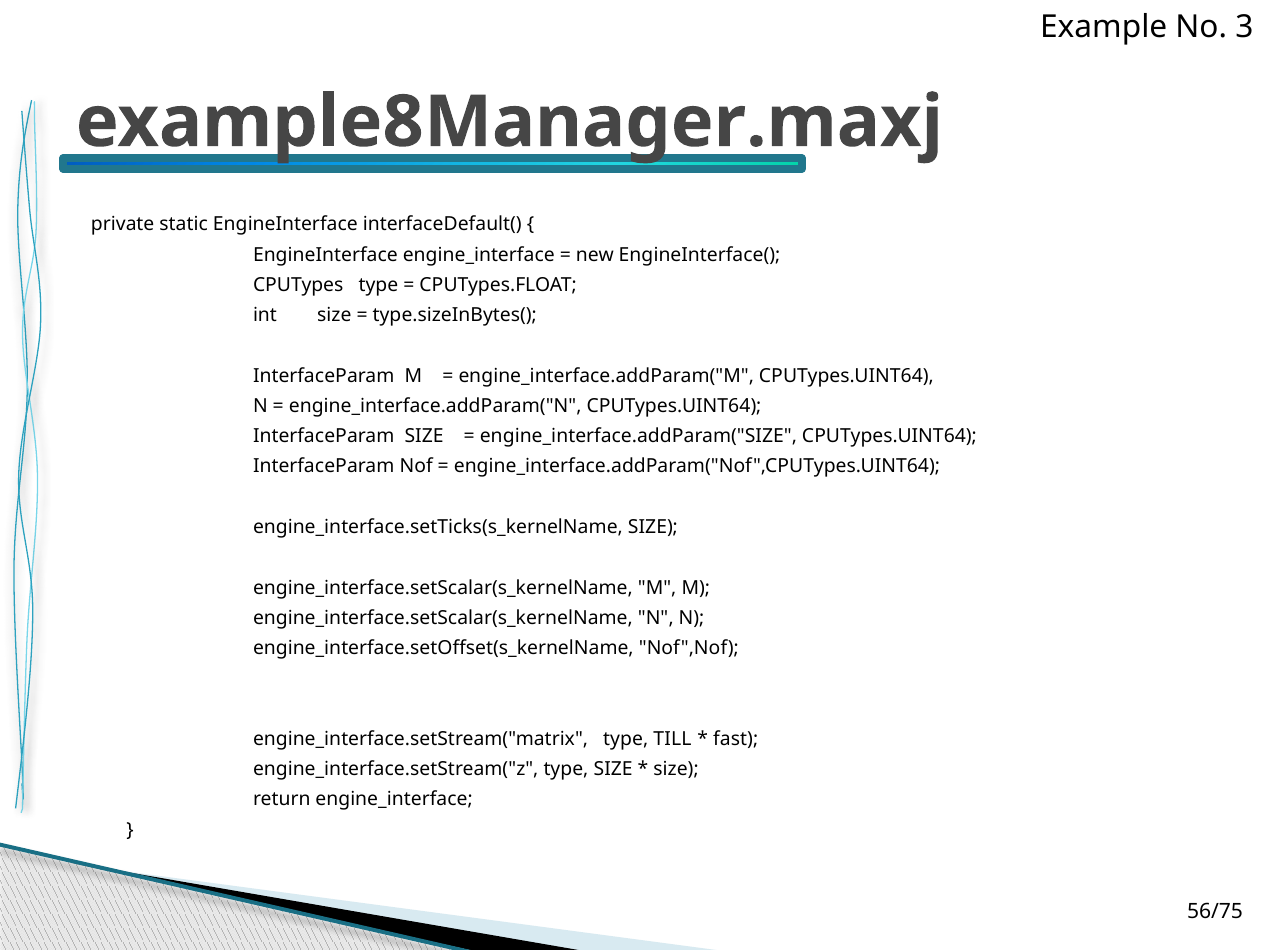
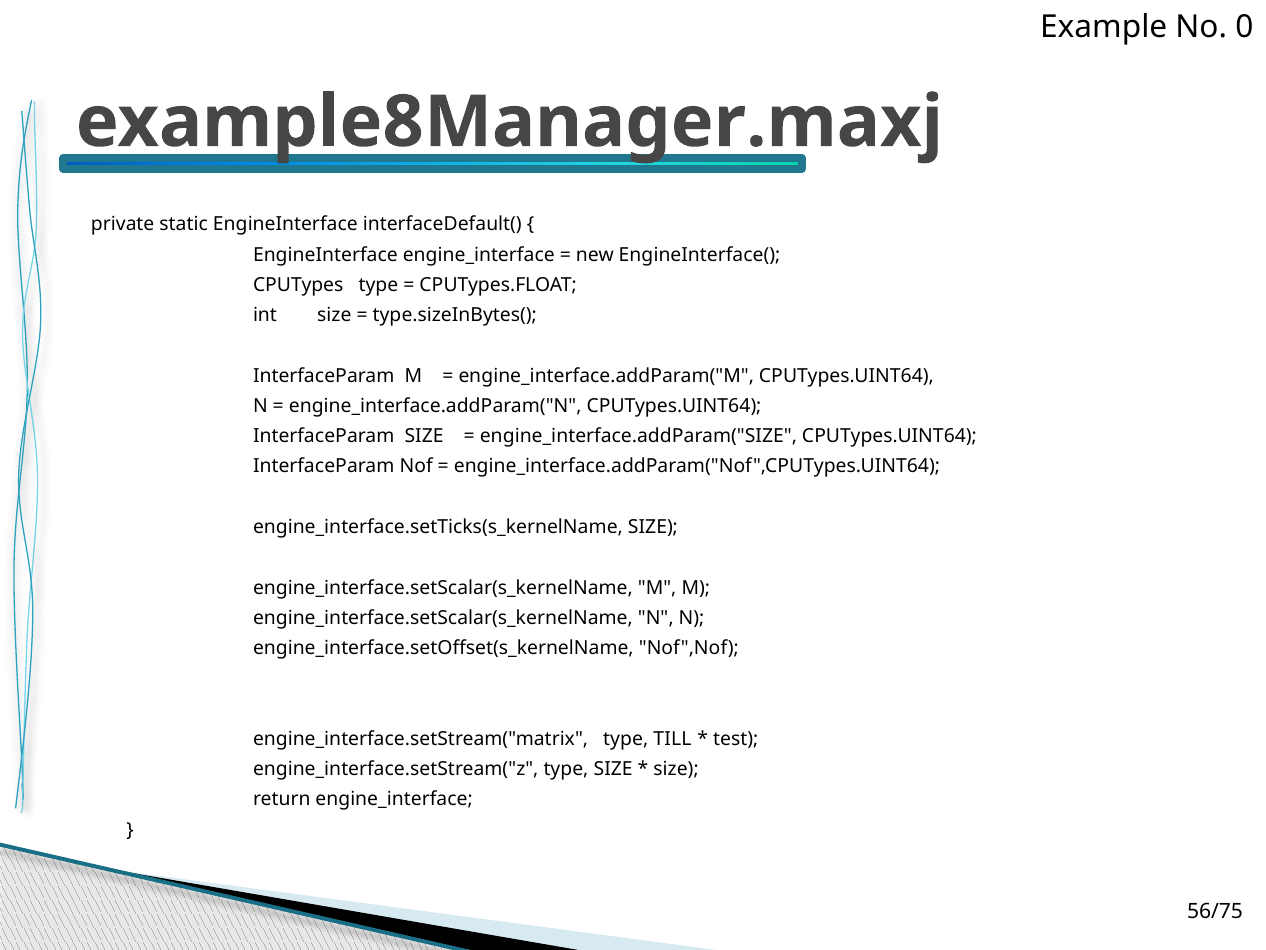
3: 3 -> 0 (1244, 27)
fast: fast -> test (736, 739)
